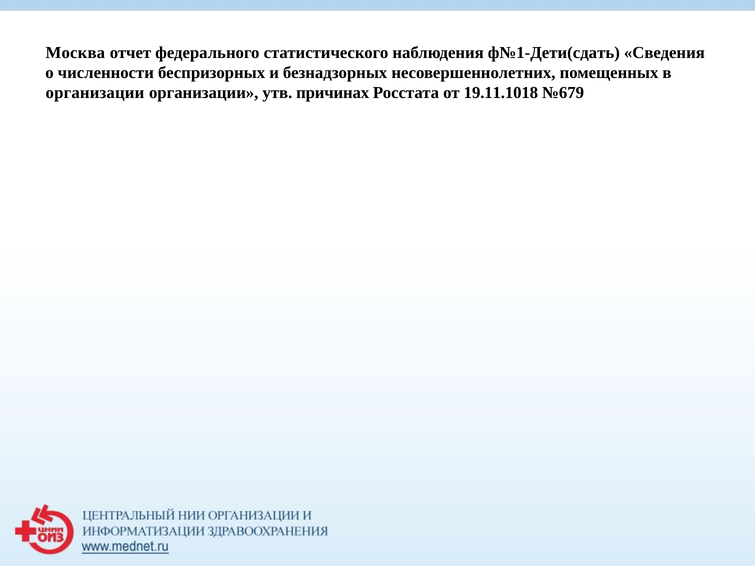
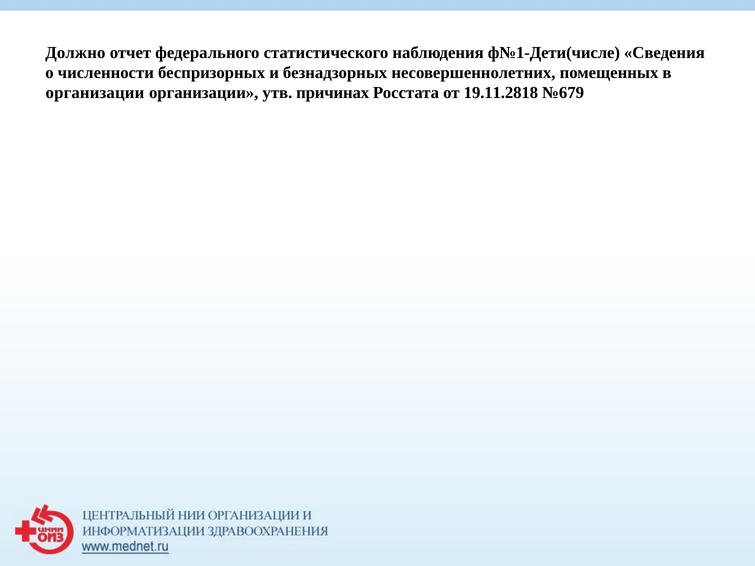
Москва: Москва -> Должно (75, 53)
ф№1-Дети(сдать: ф№1-Дети(сдать -> ф№1-Дети(числе (554, 53)
19.11.1018: 19.11.1018 -> 19.11.2818 (501, 93)
